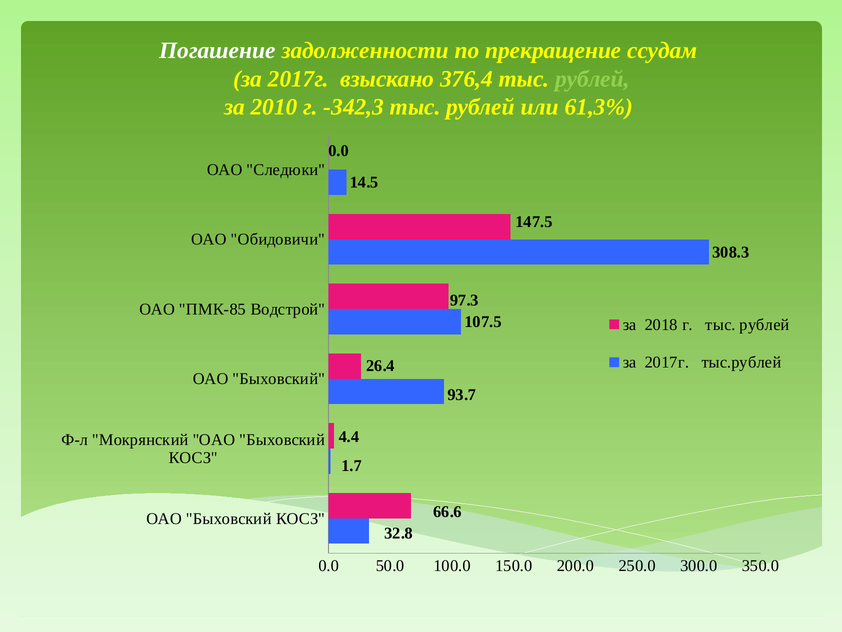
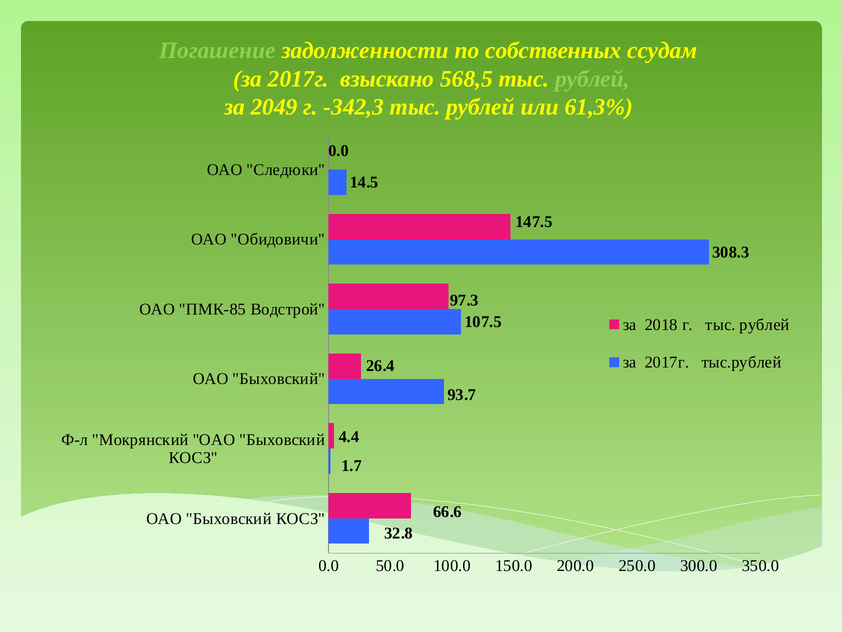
Погашение colour: white -> light green (217, 51)
прекращение: прекращение -> собственных (553, 51)
376,4: 376,4 -> 568,5 (467, 79)
2010: 2010 -> 2049 (274, 107)
